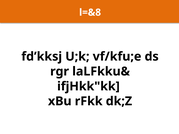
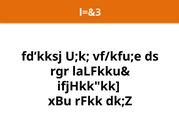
l=&8: l=&8 -> l=&3 (90, 12)
